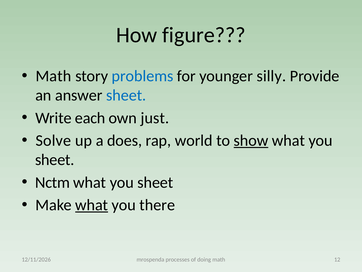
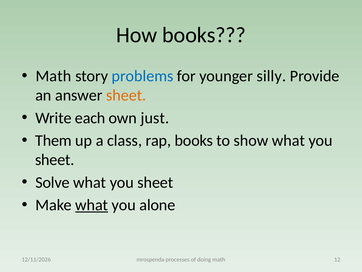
How figure: figure -> books (204, 35)
sheet colour: blue -> orange (126, 95)
Solve: Solve -> Them (53, 140)
does: does -> class (125, 140)
rap world: world -> books (194, 140)
show underline: present -> none (251, 140)
Nctm: Nctm -> Solve (52, 182)
there: there -> alone (157, 205)
